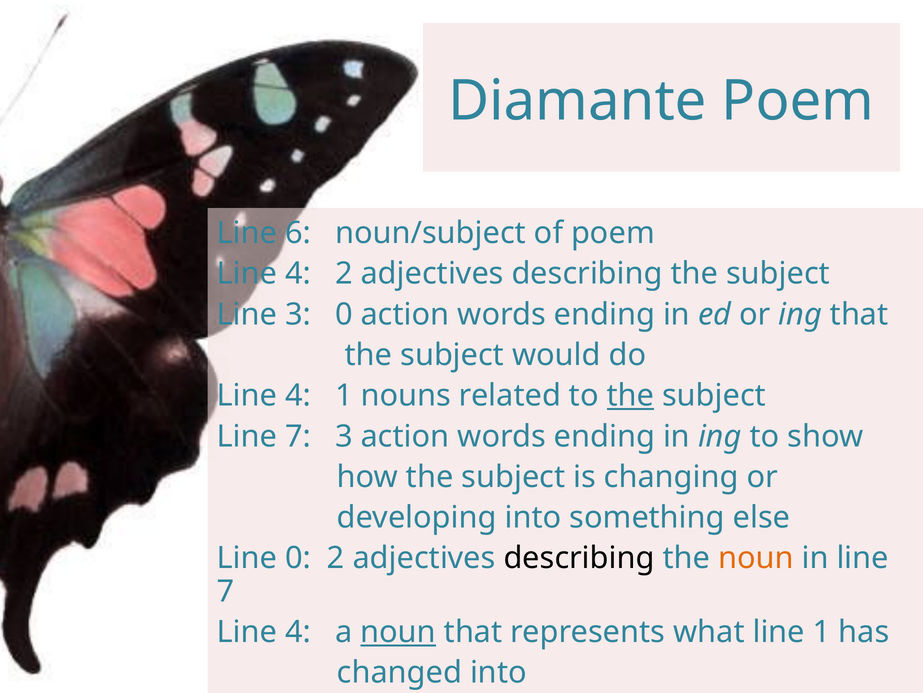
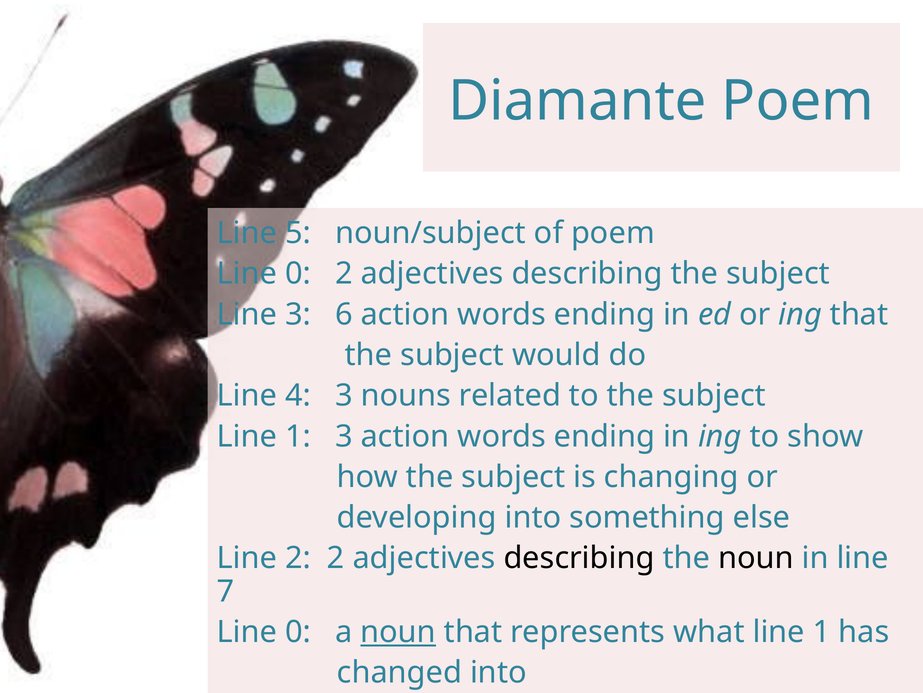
6: 6 -> 5 (298, 233)
4: 4 -> 0 (298, 274)
3 0: 0 -> 6 (344, 314)
4 1: 1 -> 3 (344, 395)
the underline: present -> none (630, 395)
7: 7 -> 1 (298, 436)
Line 0: 0 -> 2 (298, 558)
noun colour: orange -> black (756, 558)
4: 4 -> 0 (298, 631)
